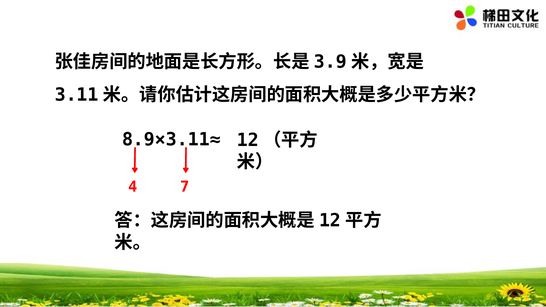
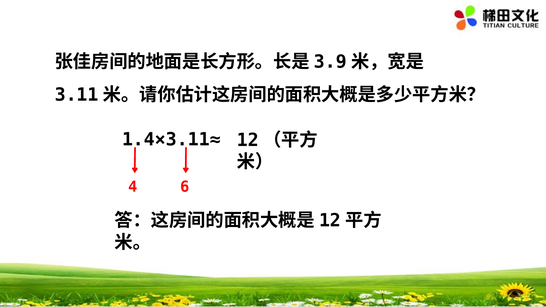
8.9×3.11≈: 8.9×3.11≈ -> 1.4×3.11≈ (171, 140)
7: 7 -> 6 (185, 187)
